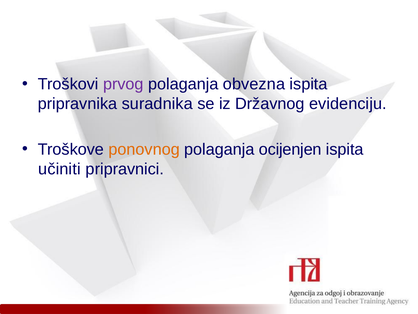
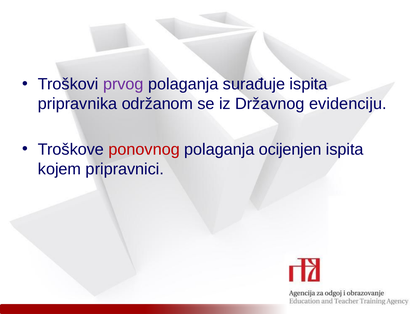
obvezna: obvezna -> surađuje (254, 84)
suradnika: suradnika -> održanom (157, 104)
ponovnog colour: orange -> red (144, 149)
učiniti: učiniti -> kojem (60, 169)
